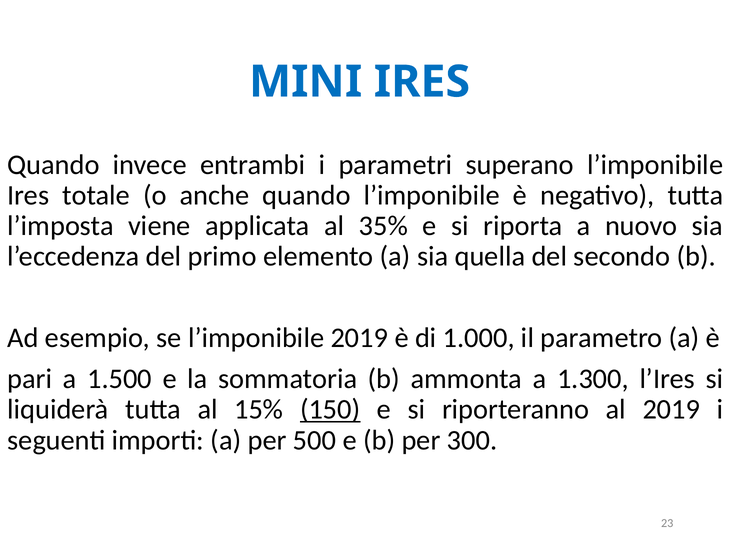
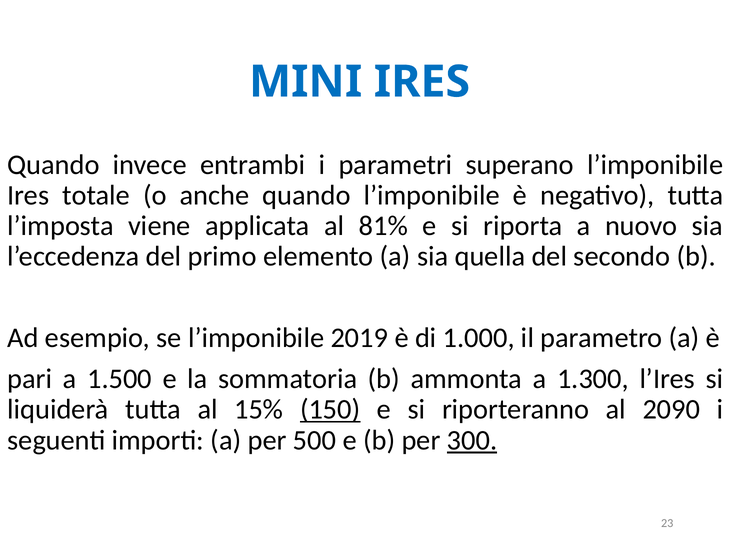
35%: 35% -> 81% (383, 226)
al 2019: 2019 -> 2090 (671, 410)
300 underline: none -> present (472, 440)
